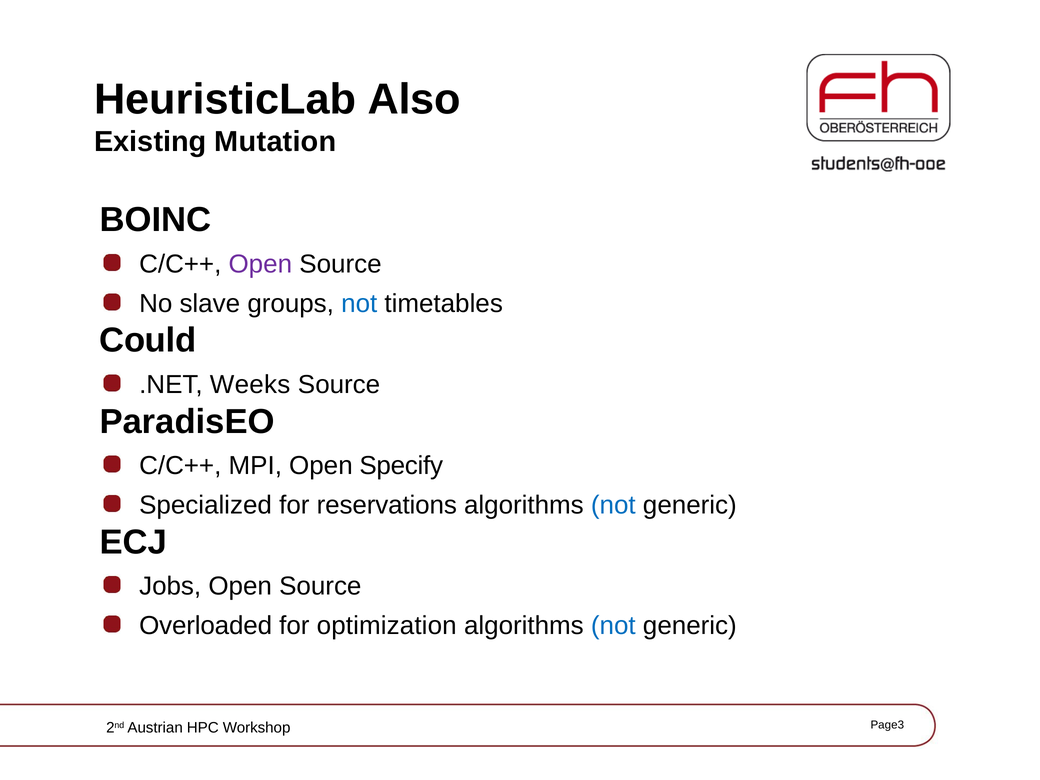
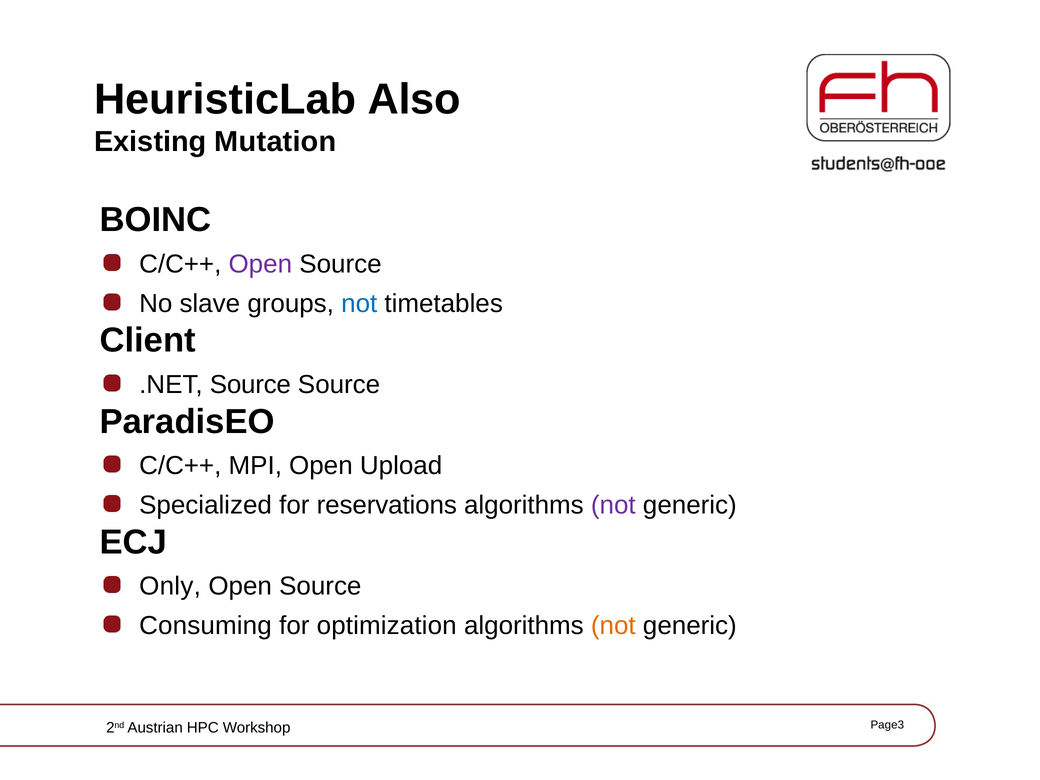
Could: Could -> Client (148, 340)
.NET Weeks: Weeks -> Source (250, 385)
Specify: Specify -> Upload (401, 466)
not colour: blue -> purple (613, 505)
Jobs: Jobs -> Only (170, 586)
Overloaded: Overloaded -> Consuming (205, 626)
not colour: blue -> orange (613, 626)
